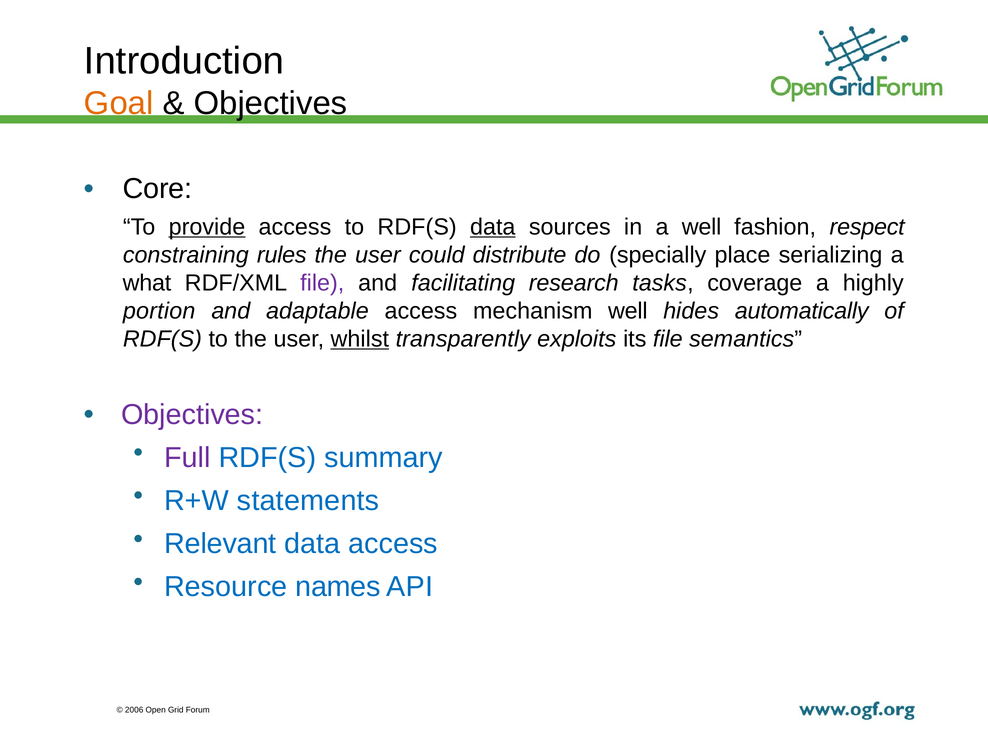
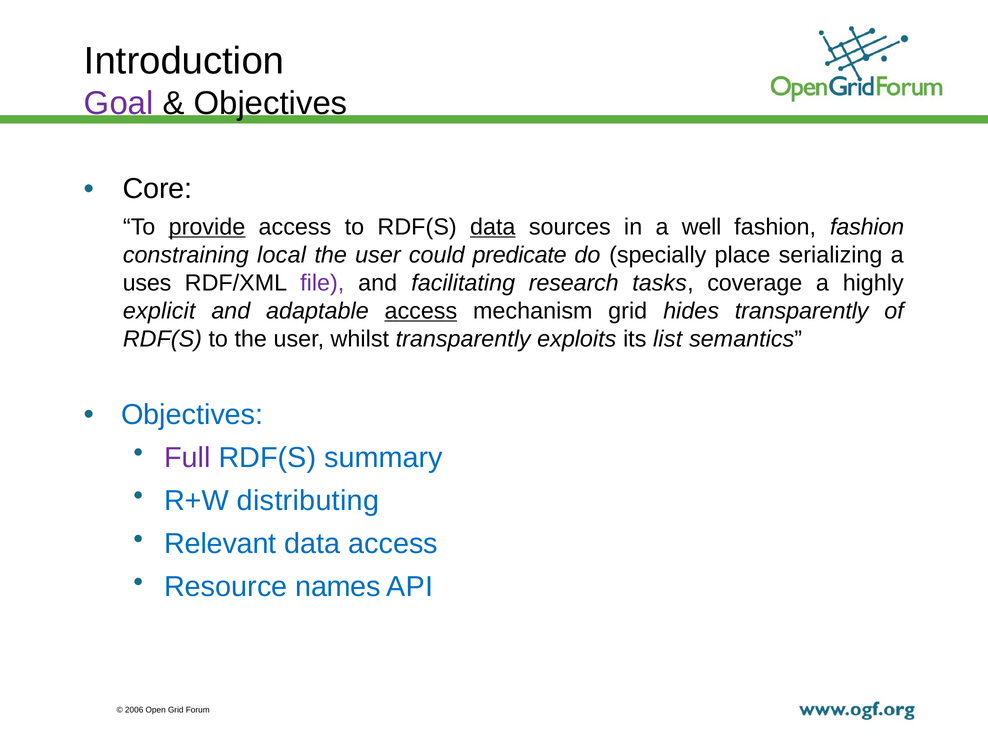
Goal colour: orange -> purple (119, 104)
fashion respect: respect -> fashion (867, 227)
rules: rules -> local (282, 255)
distribute: distribute -> predicate (520, 255)
what: what -> uses (147, 283)
portion: portion -> explicit (159, 311)
access underline: none -> present (421, 311)
mechanism well: well -> grid (628, 311)
hides automatically: automatically -> transparently (802, 311)
whilst underline: present -> none (360, 339)
its file: file -> list (668, 339)
Objectives colour: purple -> blue (192, 415)
statements: statements -> distributing (308, 501)
